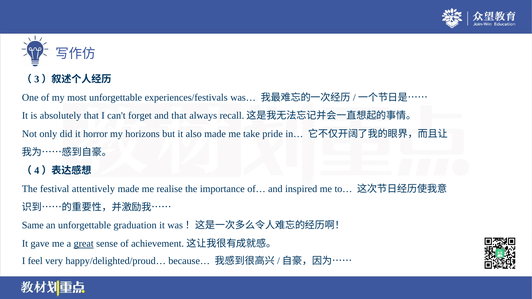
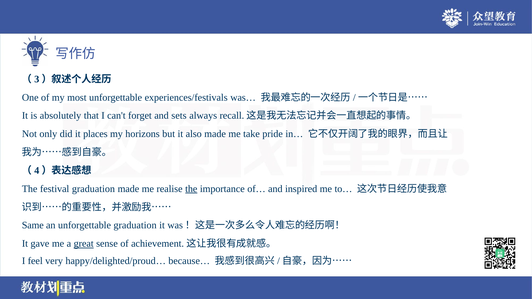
and that: that -> sets (179, 116)
horror: horror -> places (95, 134)
festival attentively: attentively -> graduation (93, 189)
the underline: none -> present (191, 189)
